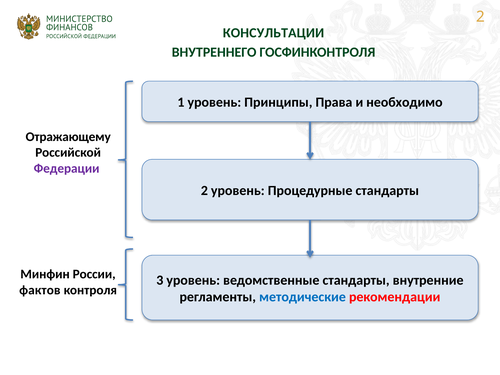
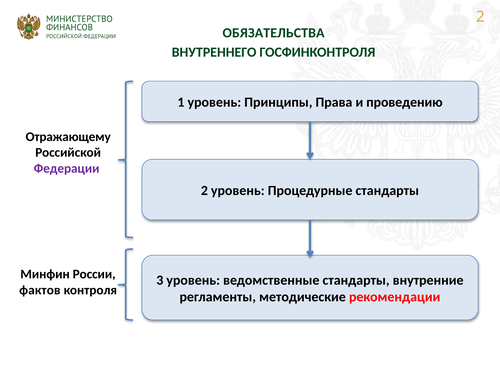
КОНСУЛЬТАЦИИ: КОНСУЛЬТАЦИИ -> ОБЯЗАТЕЛЬСТВА (274, 33)
необходимо: необходимо -> проведению (404, 102)
методические colour: blue -> black (302, 297)
